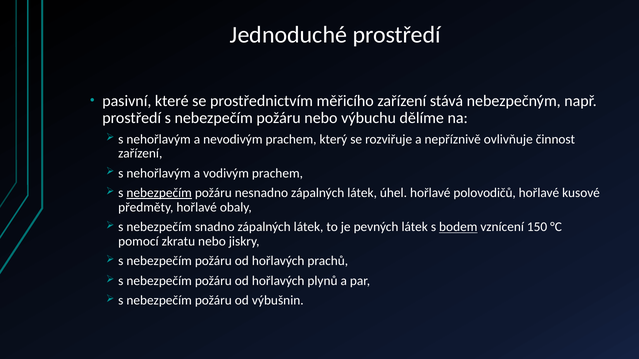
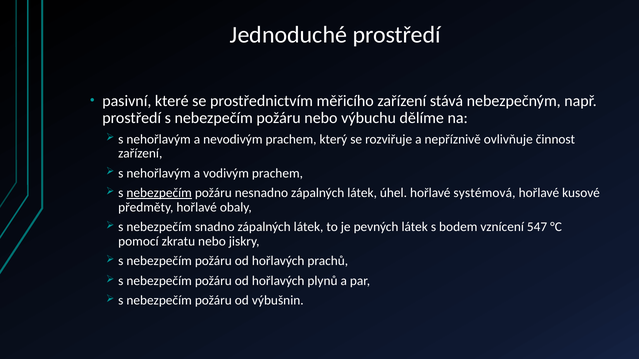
polovodičů: polovodičů -> systémová (485, 193)
bodem underline: present -> none (458, 227)
150: 150 -> 547 (537, 227)
